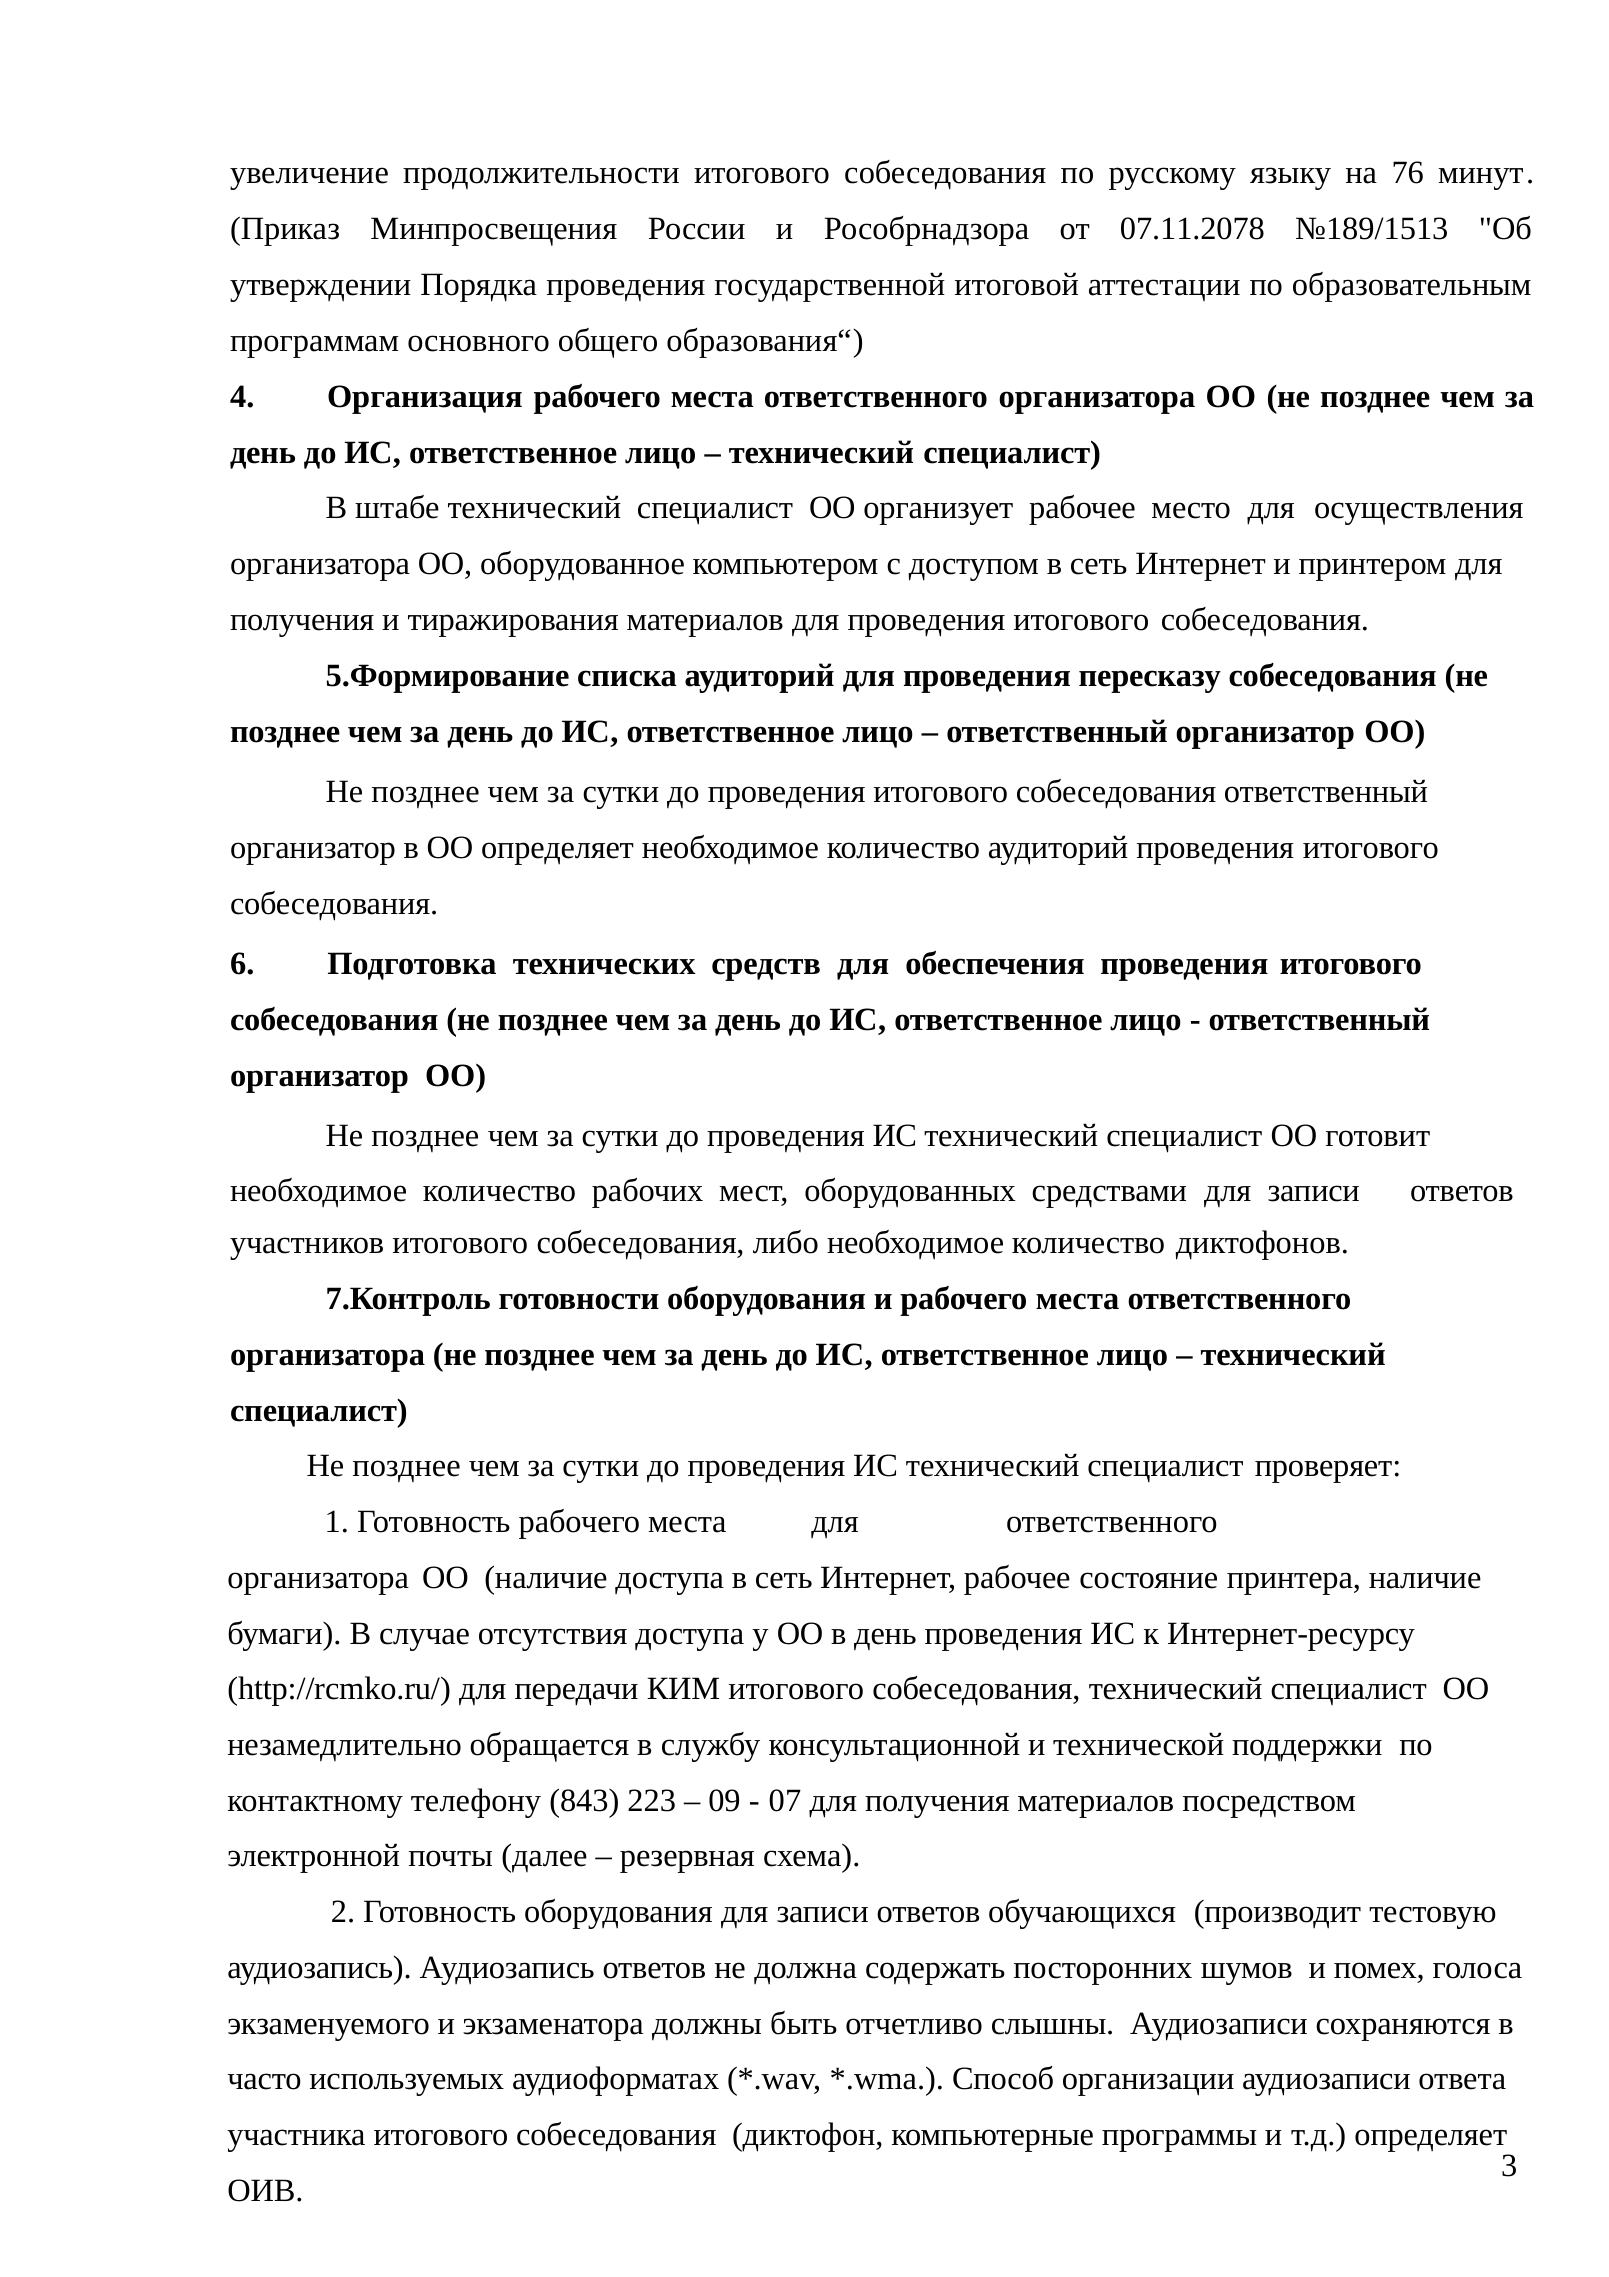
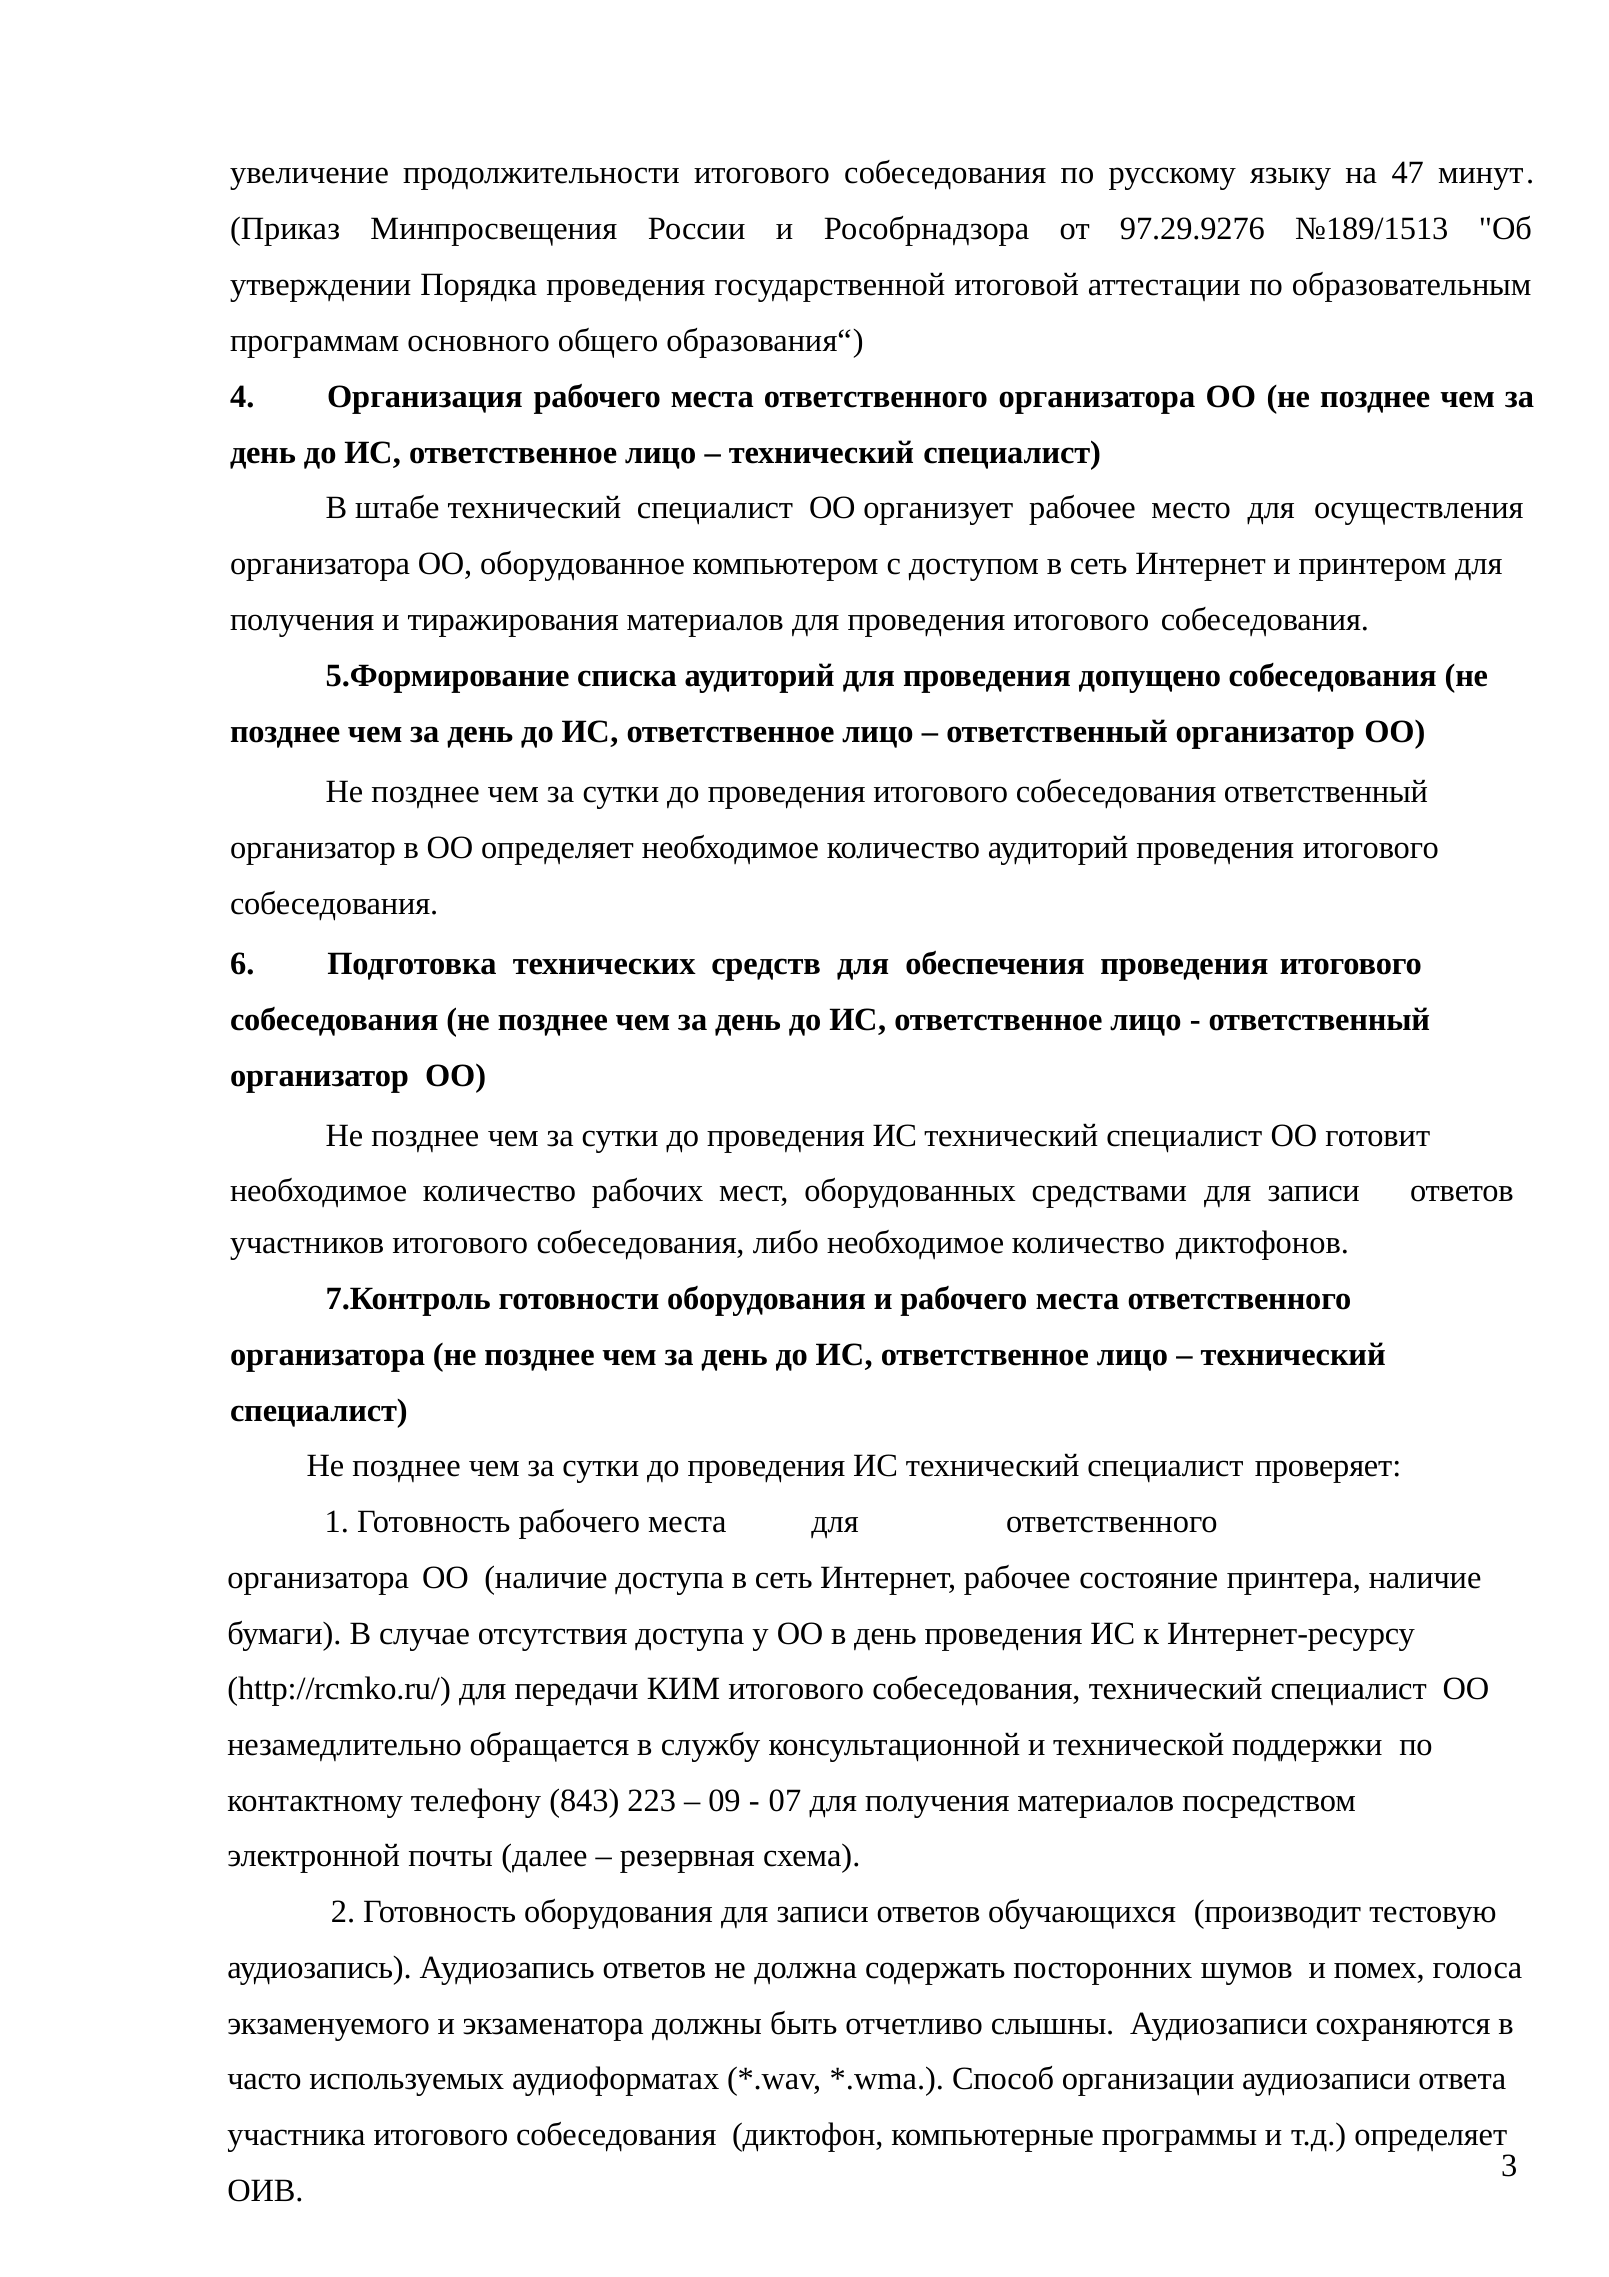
76: 76 -> 47 (1408, 172)
07.11.2078: 07.11.2078 -> 97.29.9276 (1192, 228)
пересказу: пересказу -> допущено (1150, 675)
